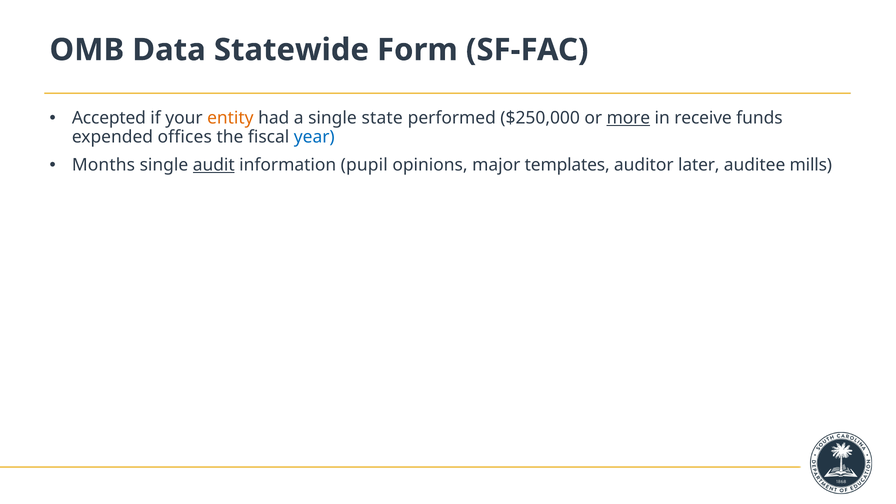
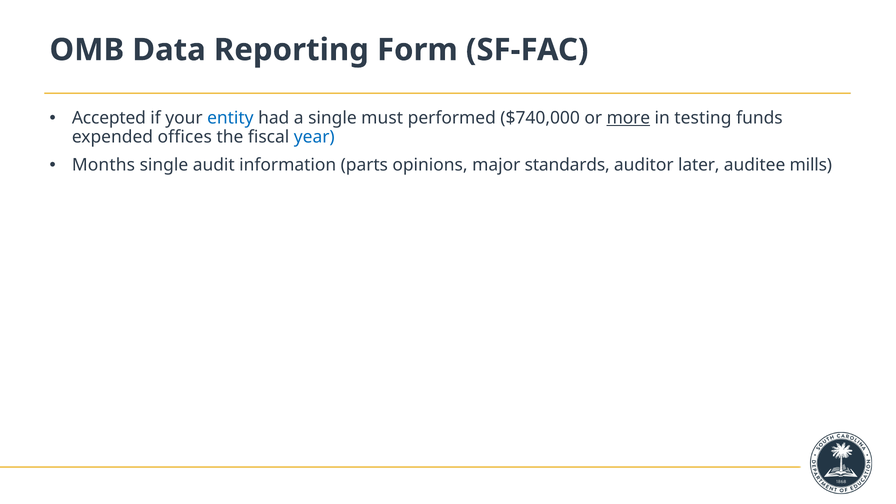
Statewide: Statewide -> Reporting (291, 50)
entity colour: orange -> blue (230, 118)
state: state -> must (382, 118)
$250,000: $250,000 -> $740,000 (540, 118)
receive: receive -> testing (703, 118)
audit underline: present -> none (214, 165)
pupil: pupil -> parts (364, 165)
templates: templates -> standards (567, 165)
